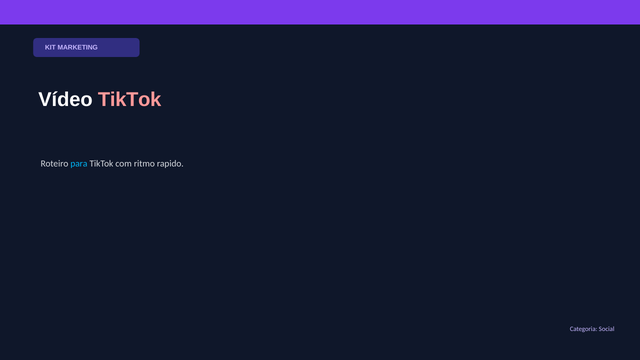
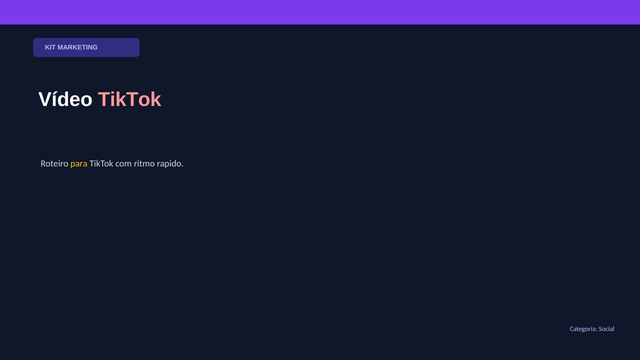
para colour: light blue -> yellow (79, 164)
